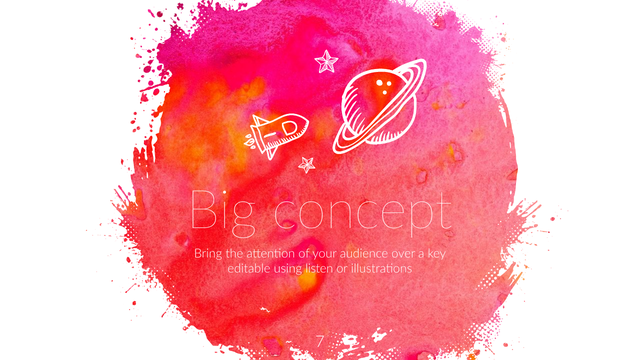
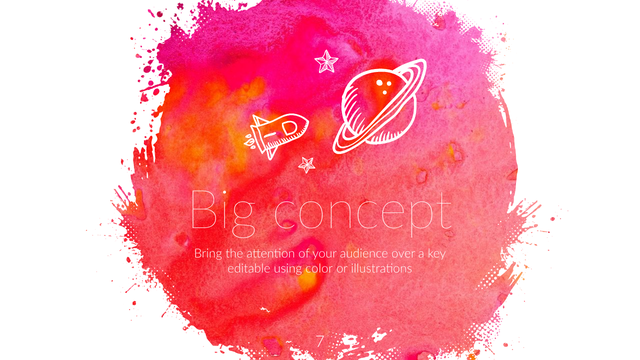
listen: listen -> color (319, 268)
